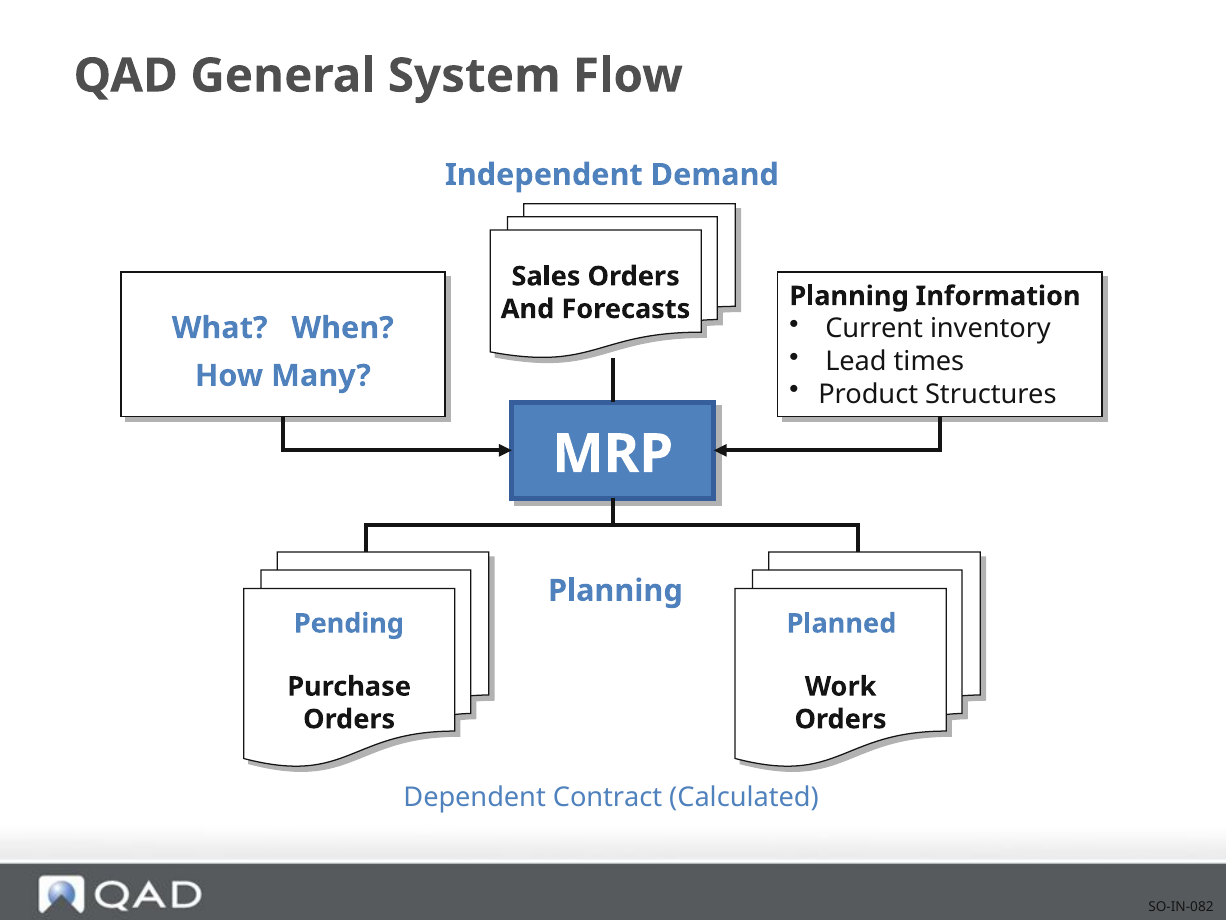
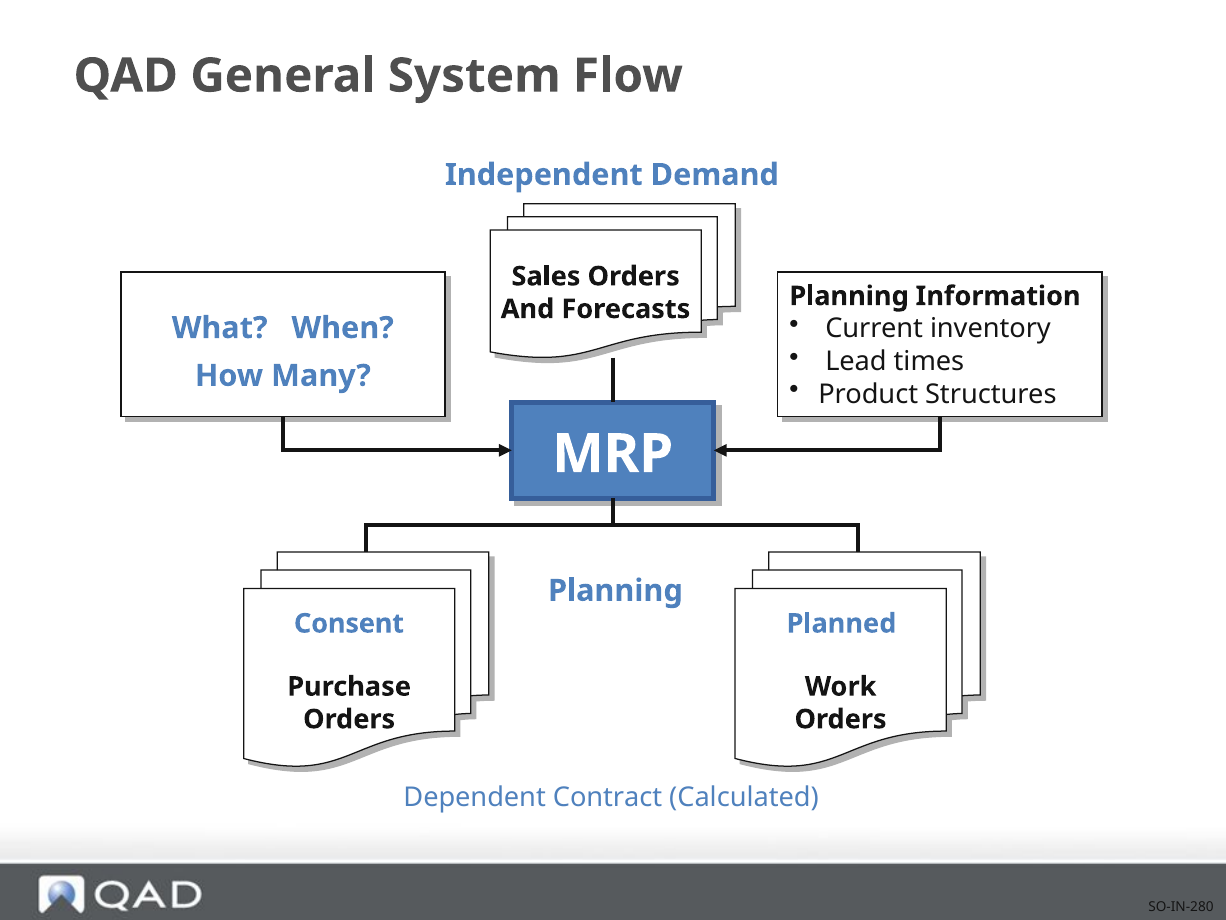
Pending: Pending -> Consent (349, 623)
SO-IN-082: SO-IN-082 -> SO-IN-280 (1181, 906)
